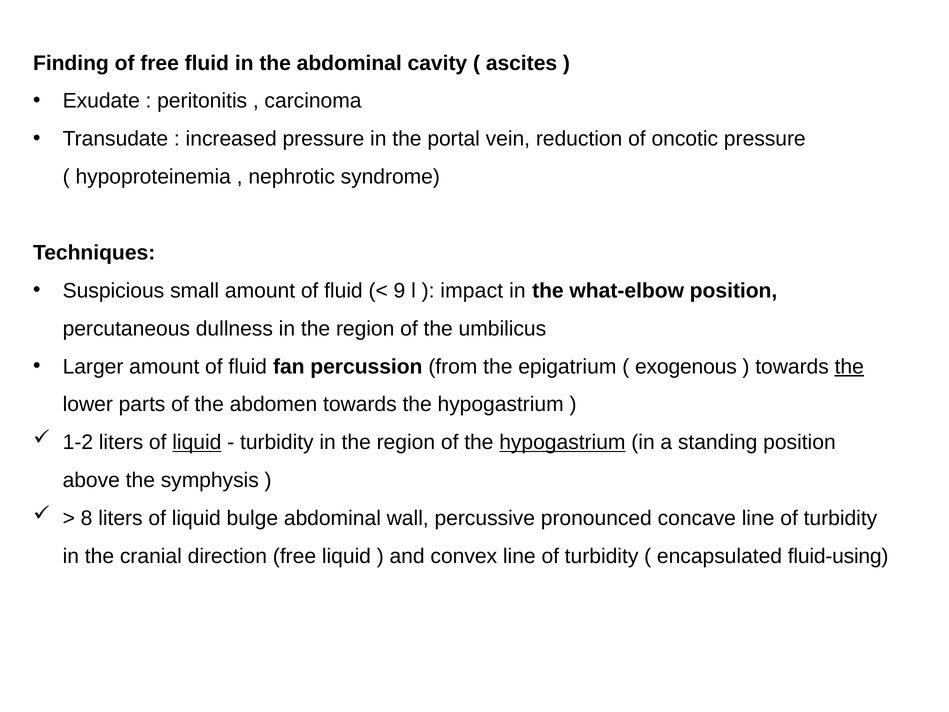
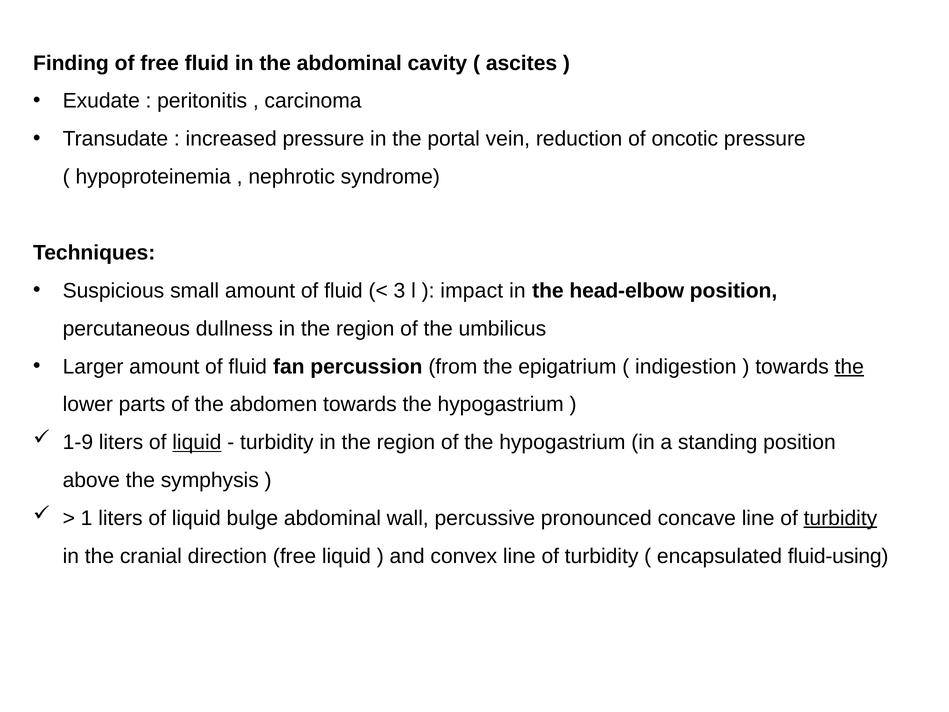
9: 9 -> 3 (399, 291)
what-elbow: what-elbow -> head-elbow (627, 291)
exogenous: exogenous -> indigestion (686, 366)
1-2: 1-2 -> 1-9 (78, 442)
hypogastrium underline: present -> none (562, 442)
8: 8 -> 1 (87, 518)
turbidity underline: none -> present (840, 518)
